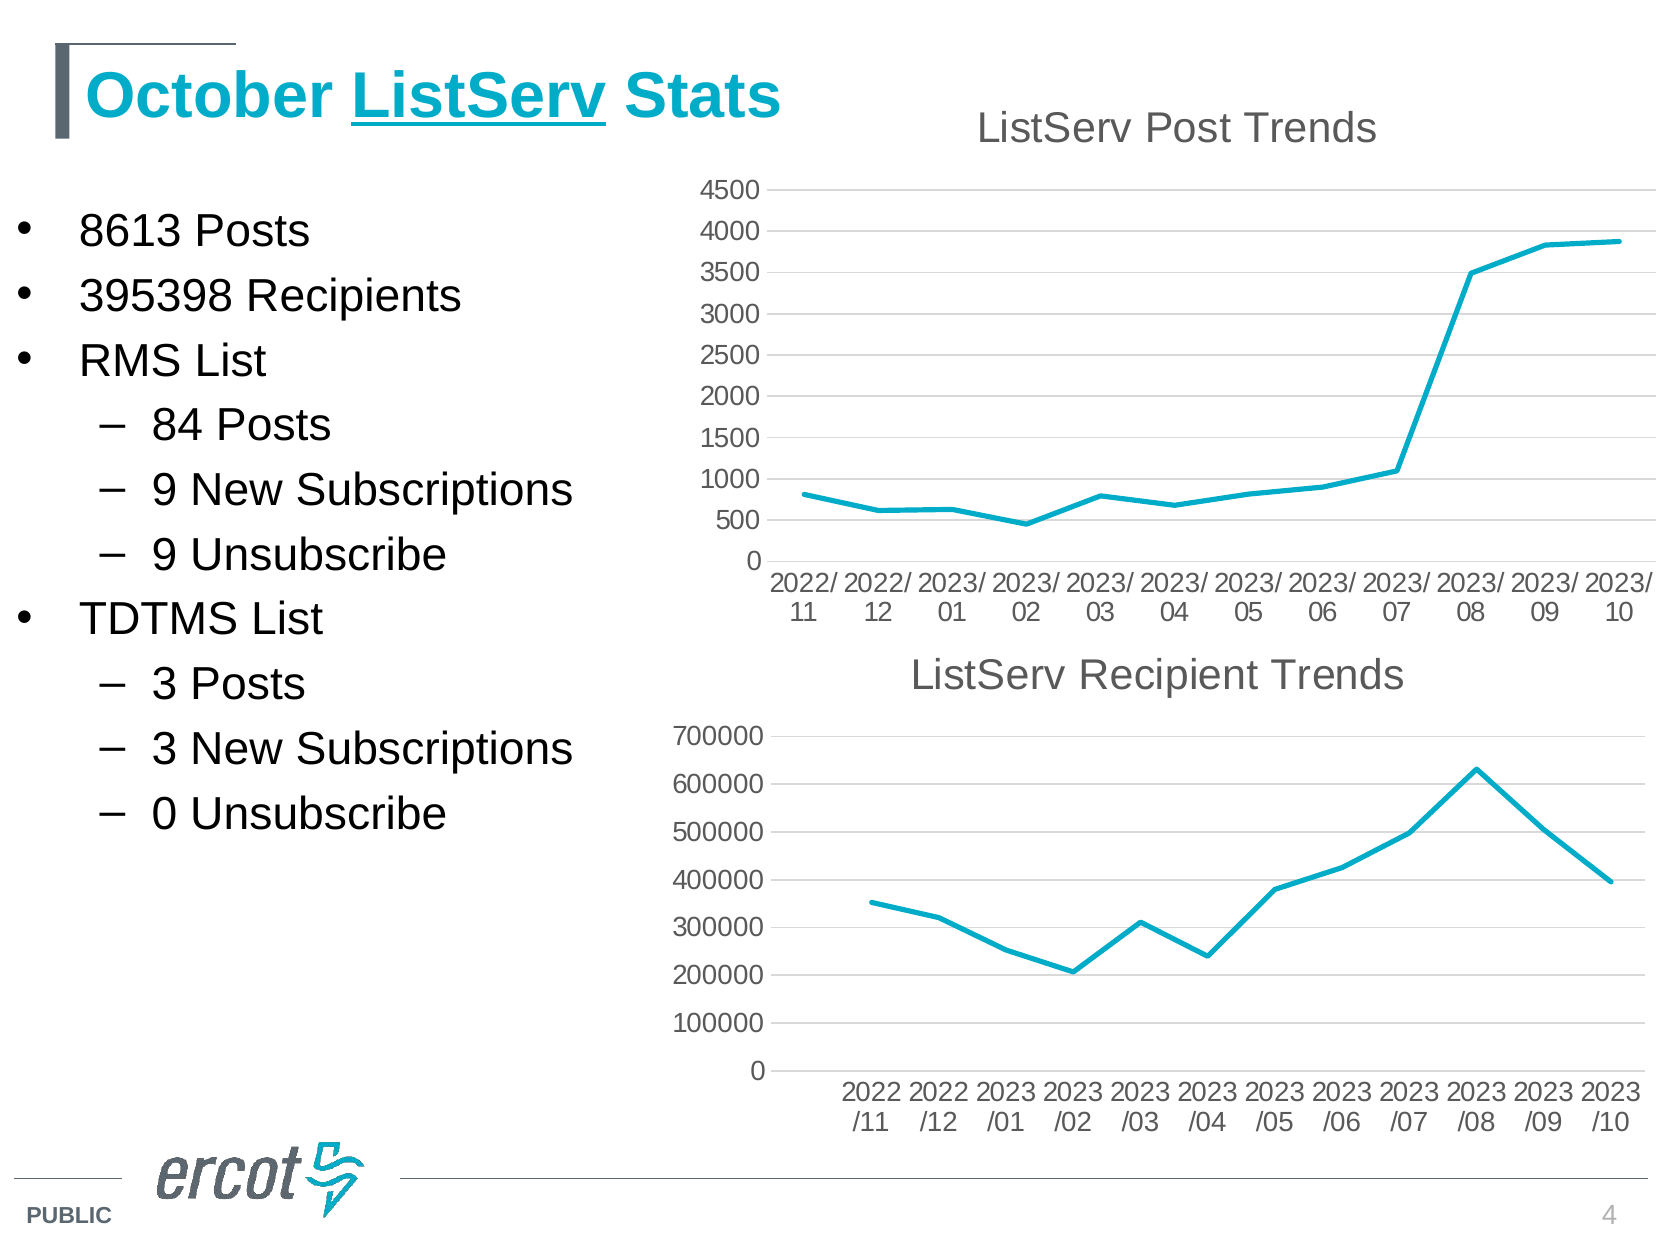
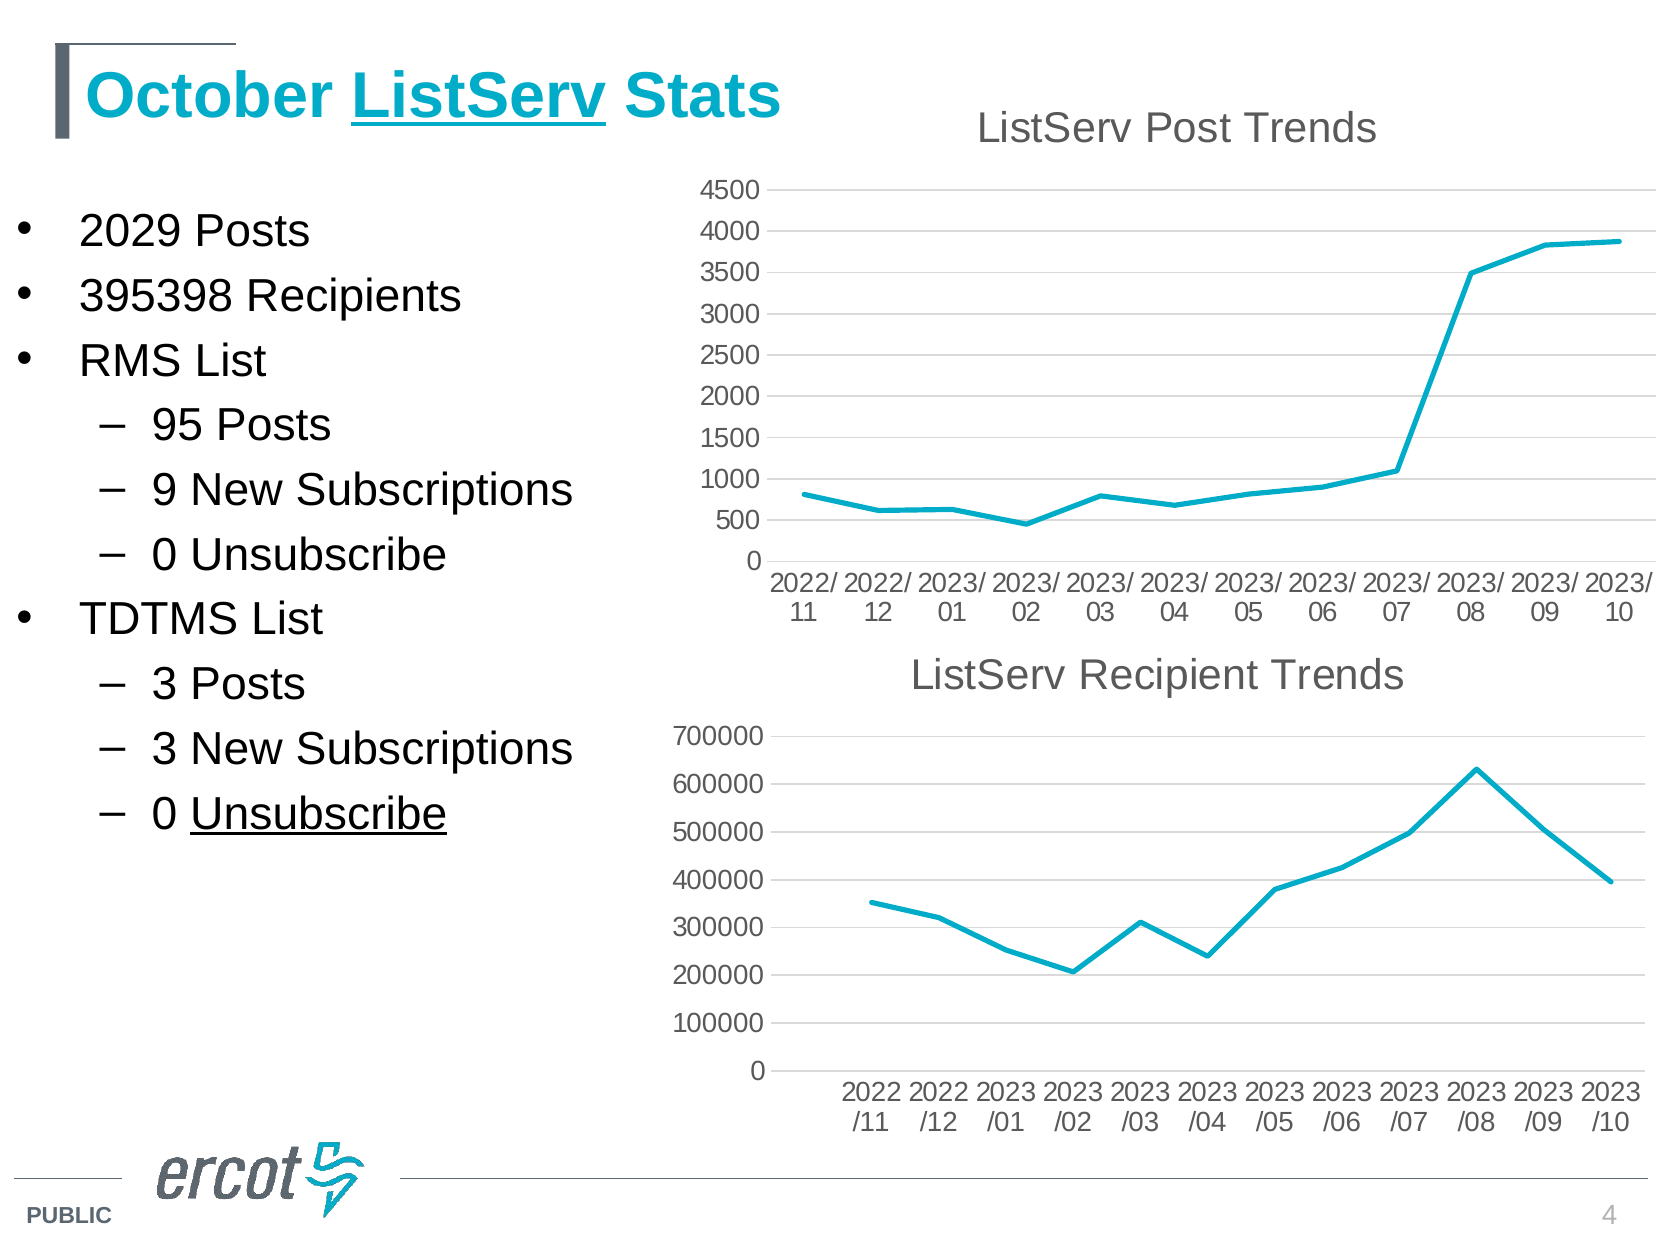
8613: 8613 -> 2029 (130, 231)
84: 84 -> 95 (177, 426)
9: 9 -> 0 (165, 555)
Unsubscribe underline: none -> present (319, 814)
